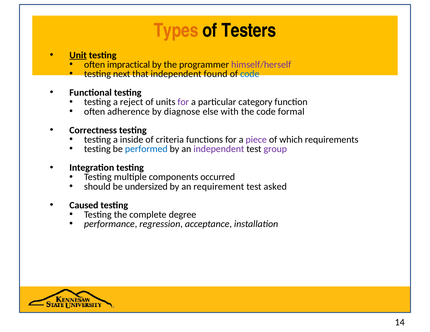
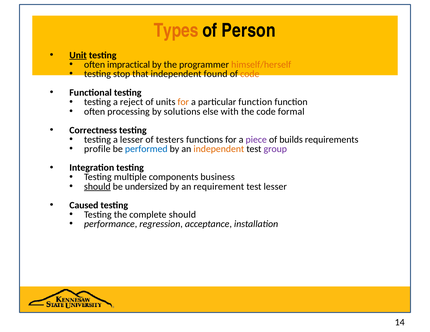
Testers: Testers -> Person (249, 31)
himself/herself colour: purple -> orange (261, 65)
next: next -> stop (122, 74)
code colour: blue -> orange (250, 74)
for colour: purple -> orange (183, 102)
particular category: category -> function (255, 102)
adherence: adherence -> processing (129, 112)
diagnose: diagnose -> solutions (182, 112)
a inside: inside -> lesser (132, 140)
criteria: criteria -> testers (170, 140)
which: which -> builds (291, 140)
testing: testing -> profile (97, 149)
independent colour: purple -> orange (219, 149)
occurred: occurred -> business (218, 177)
should underline: none -> present (97, 187)
test asked: asked -> lesser (275, 187)
complete degree: degree -> should (182, 215)
